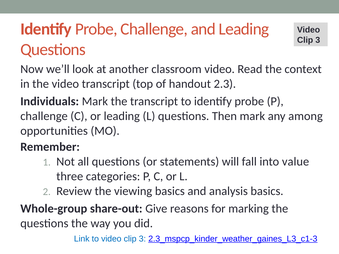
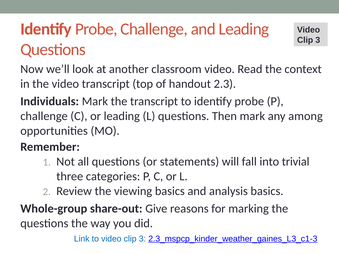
value: value -> trivial (296, 162)
